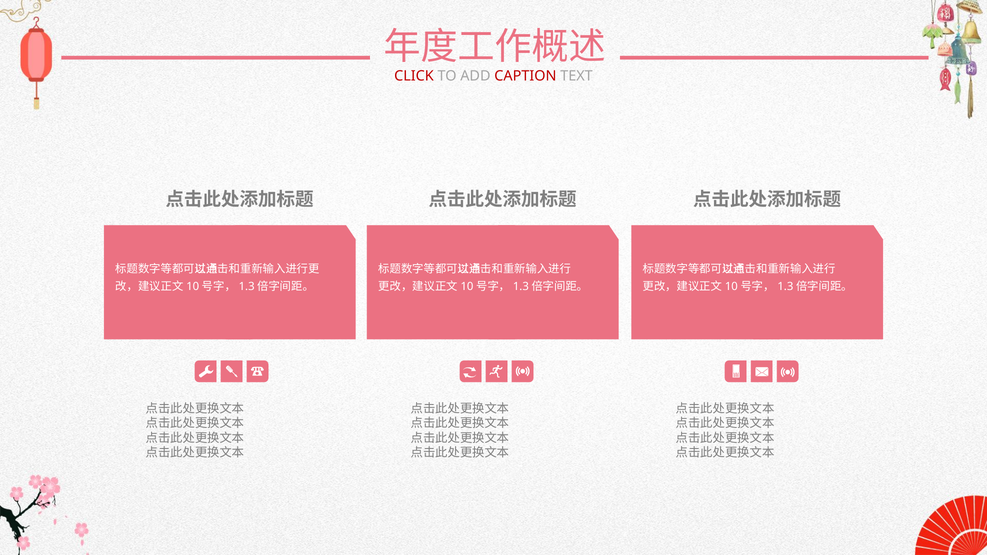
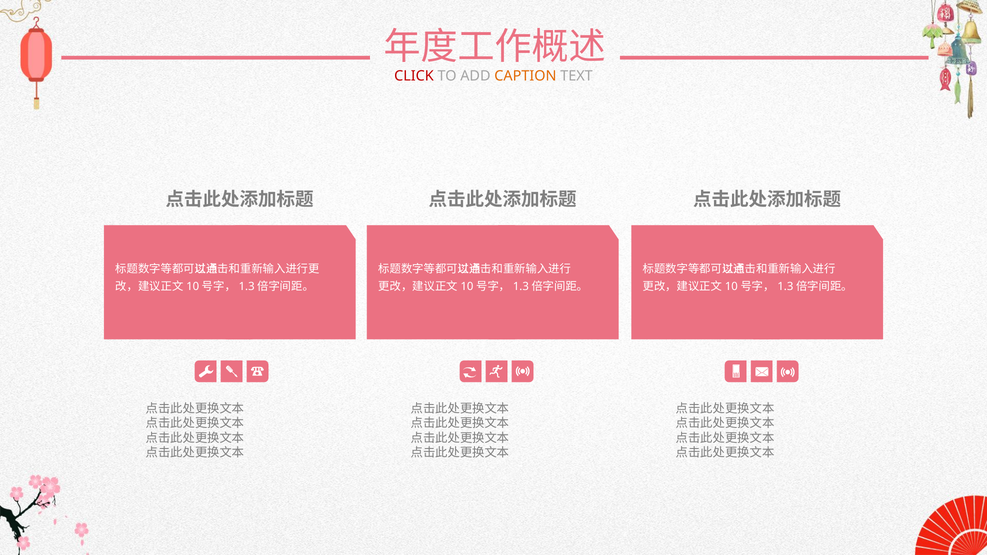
CAPTION colour: red -> orange (525, 76)
